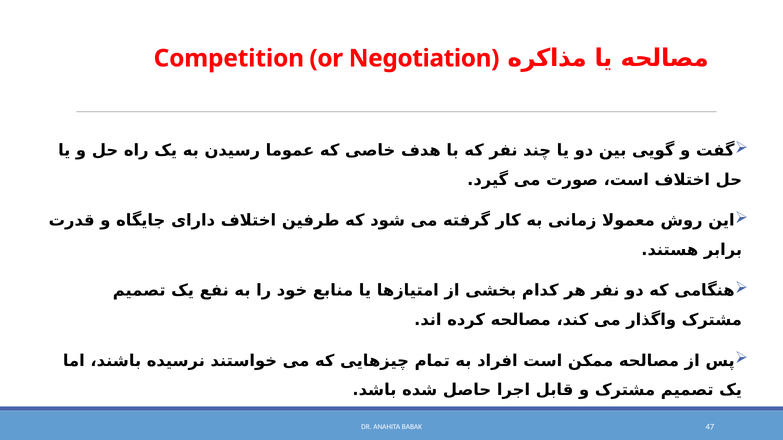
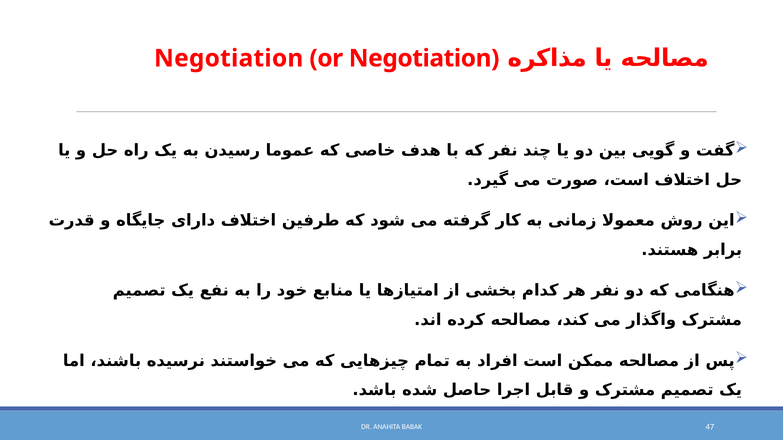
Competition: Competition -> Negotiation (229, 58)
